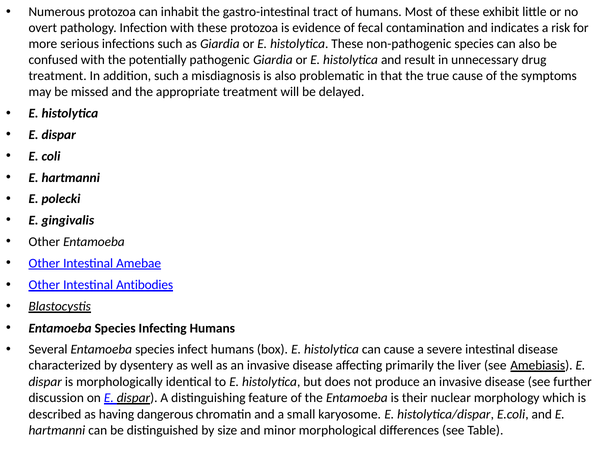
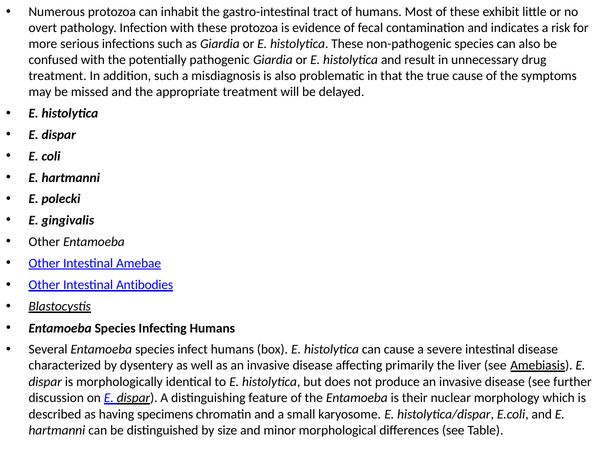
dangerous: dangerous -> specimens (165, 414)
